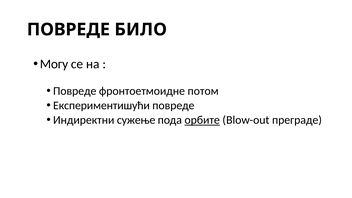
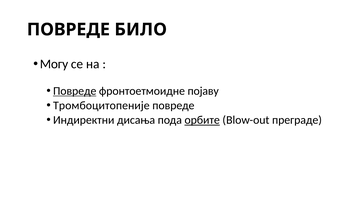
Повреде underline: none -> present (75, 91)
потом: потом -> појаву (203, 91)
Експериментишући: Експериментишући -> Тромбоцитопеније (101, 105)
сужење: сужење -> дисања (136, 120)
